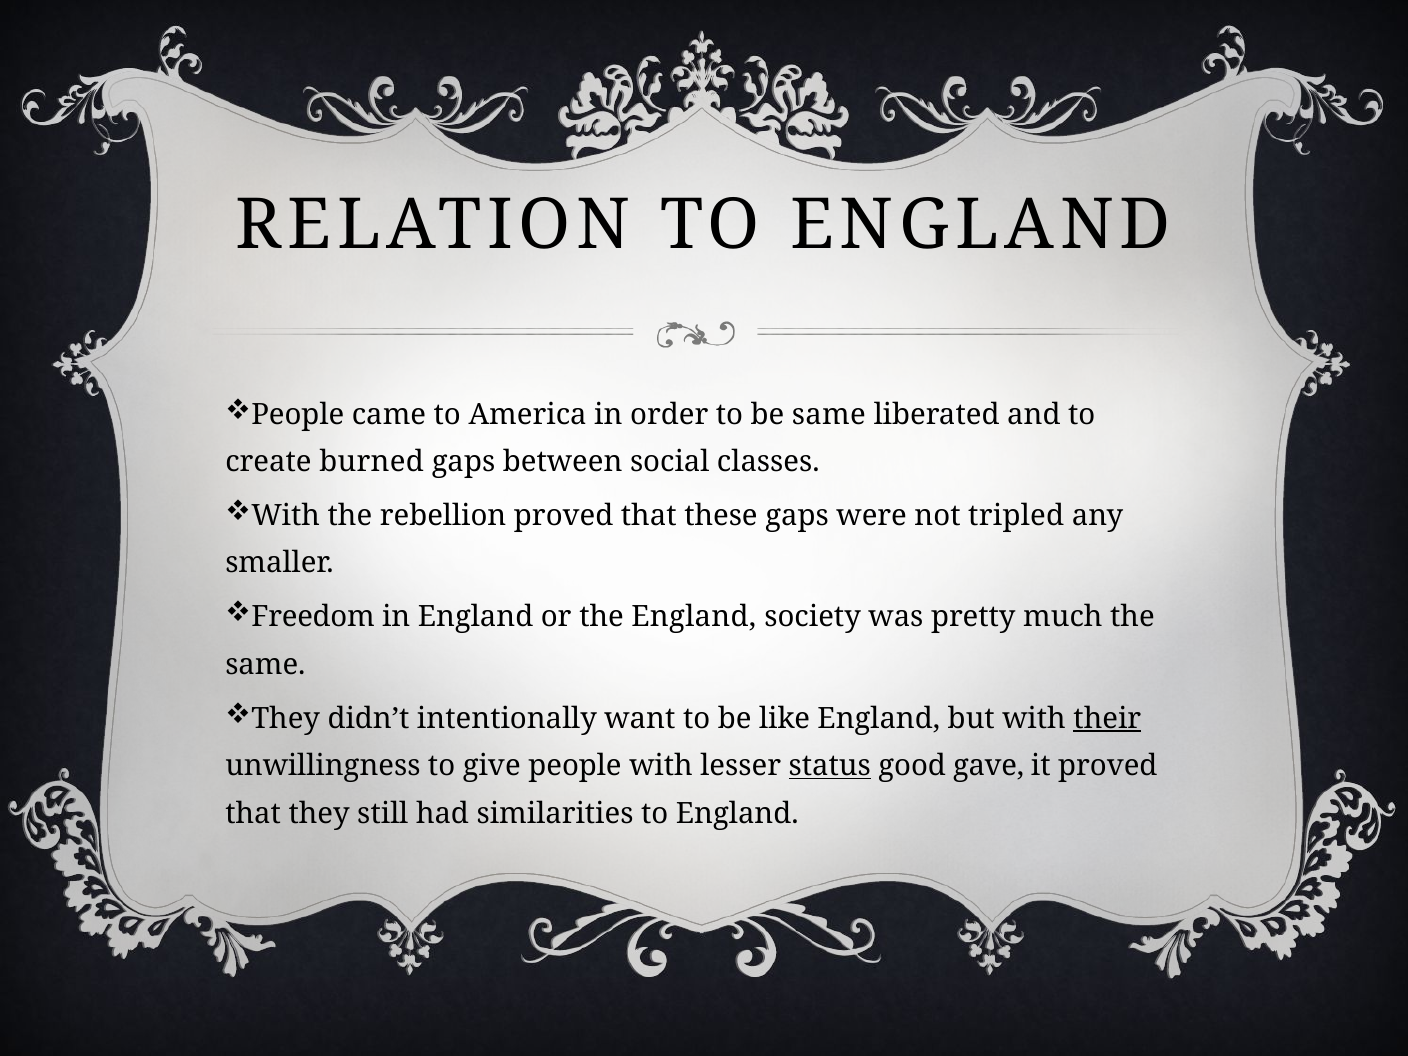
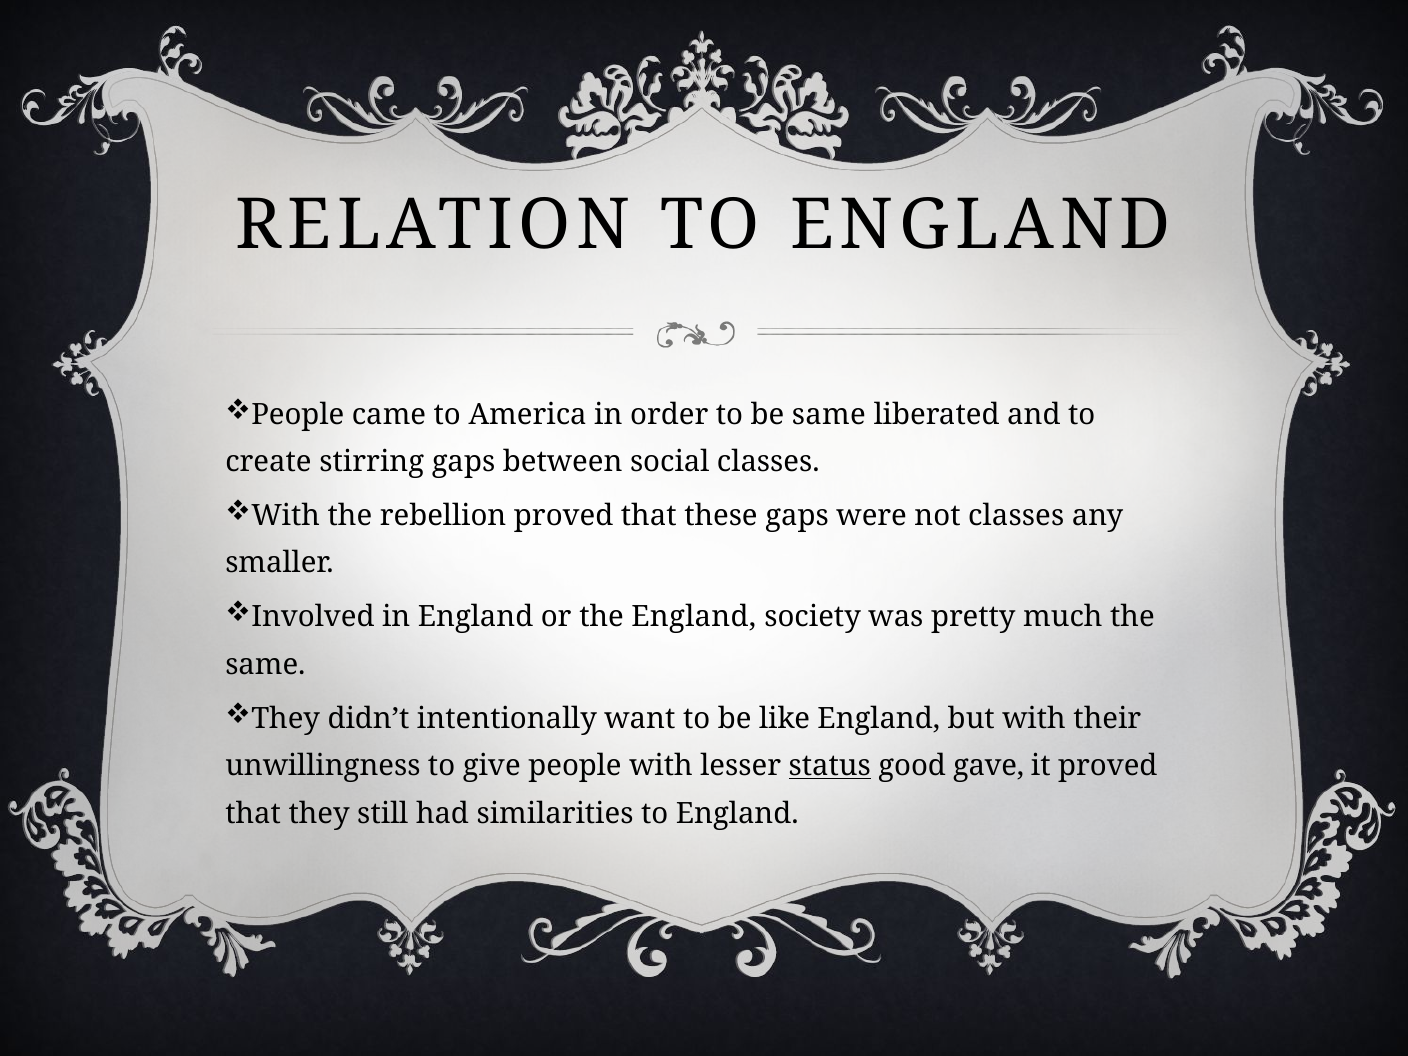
burned: burned -> stirring (372, 462)
not tripled: tripled -> classes (1016, 516)
Freedom: Freedom -> Involved (313, 617)
their underline: present -> none (1107, 718)
